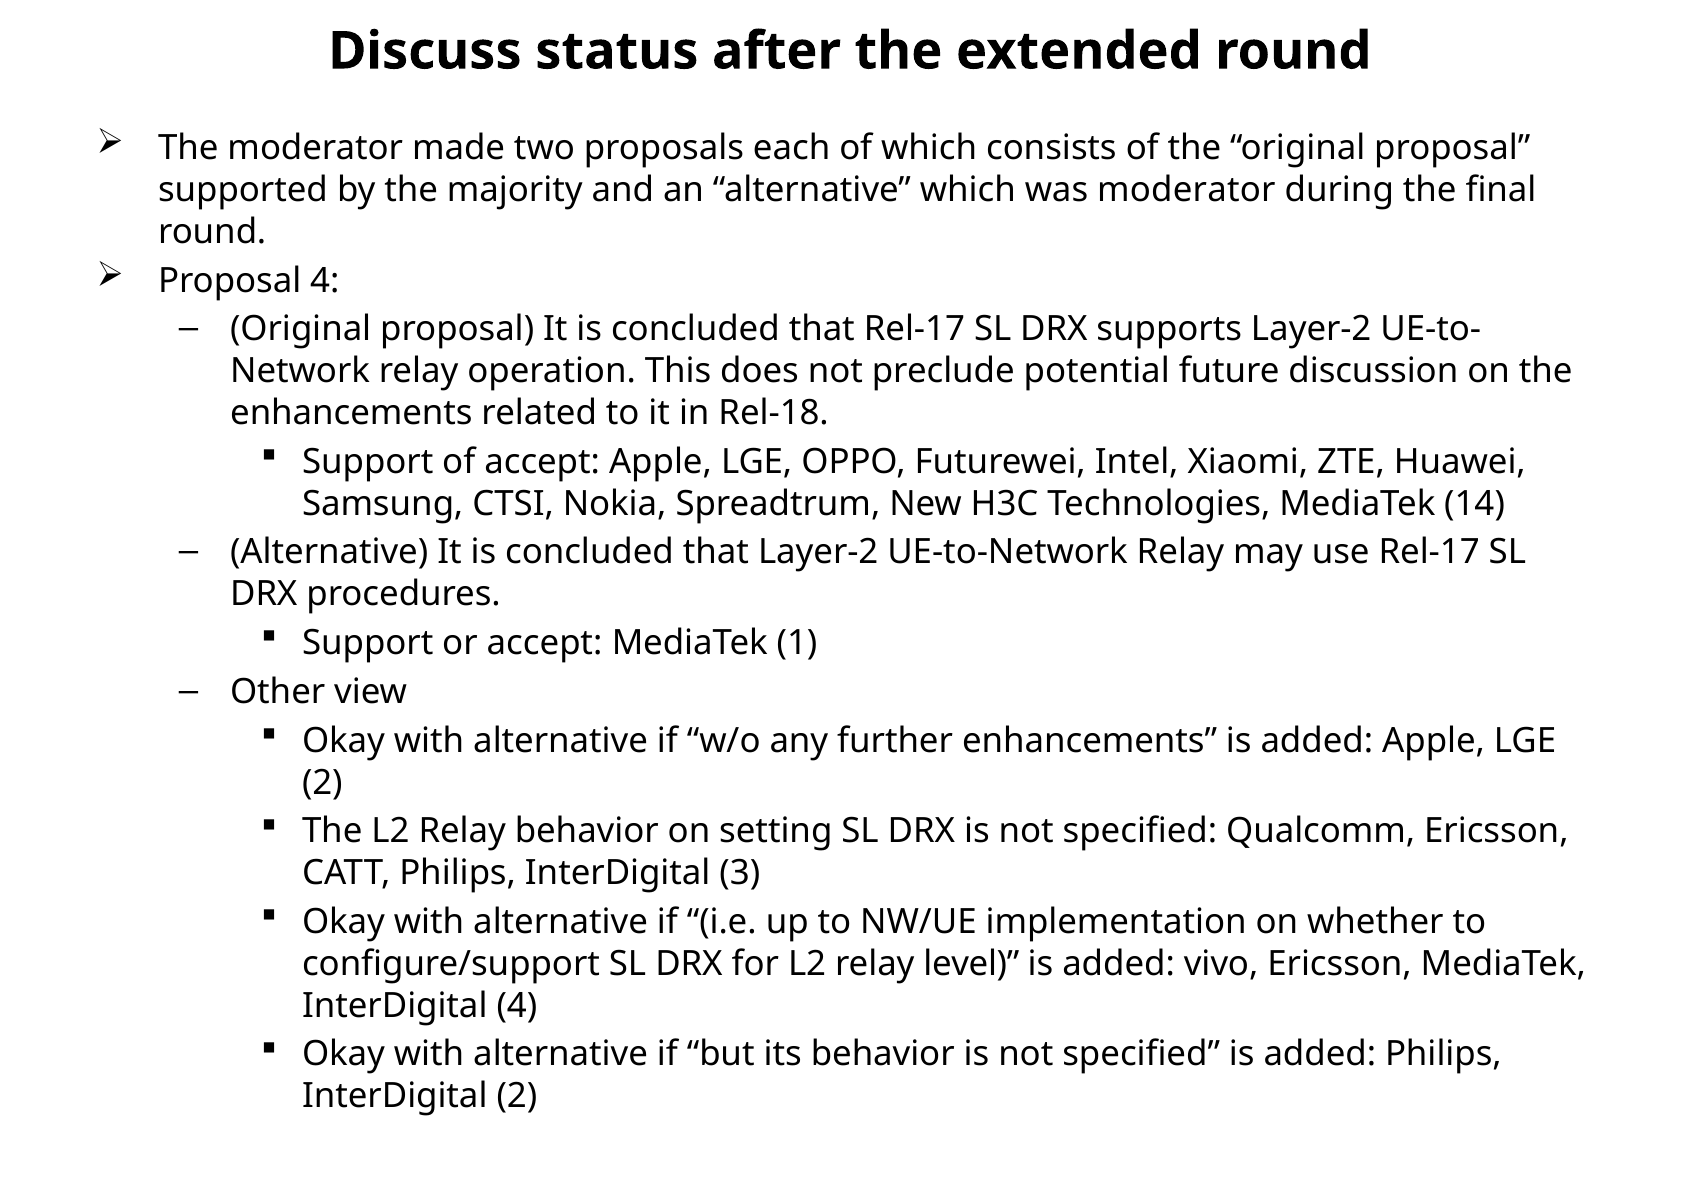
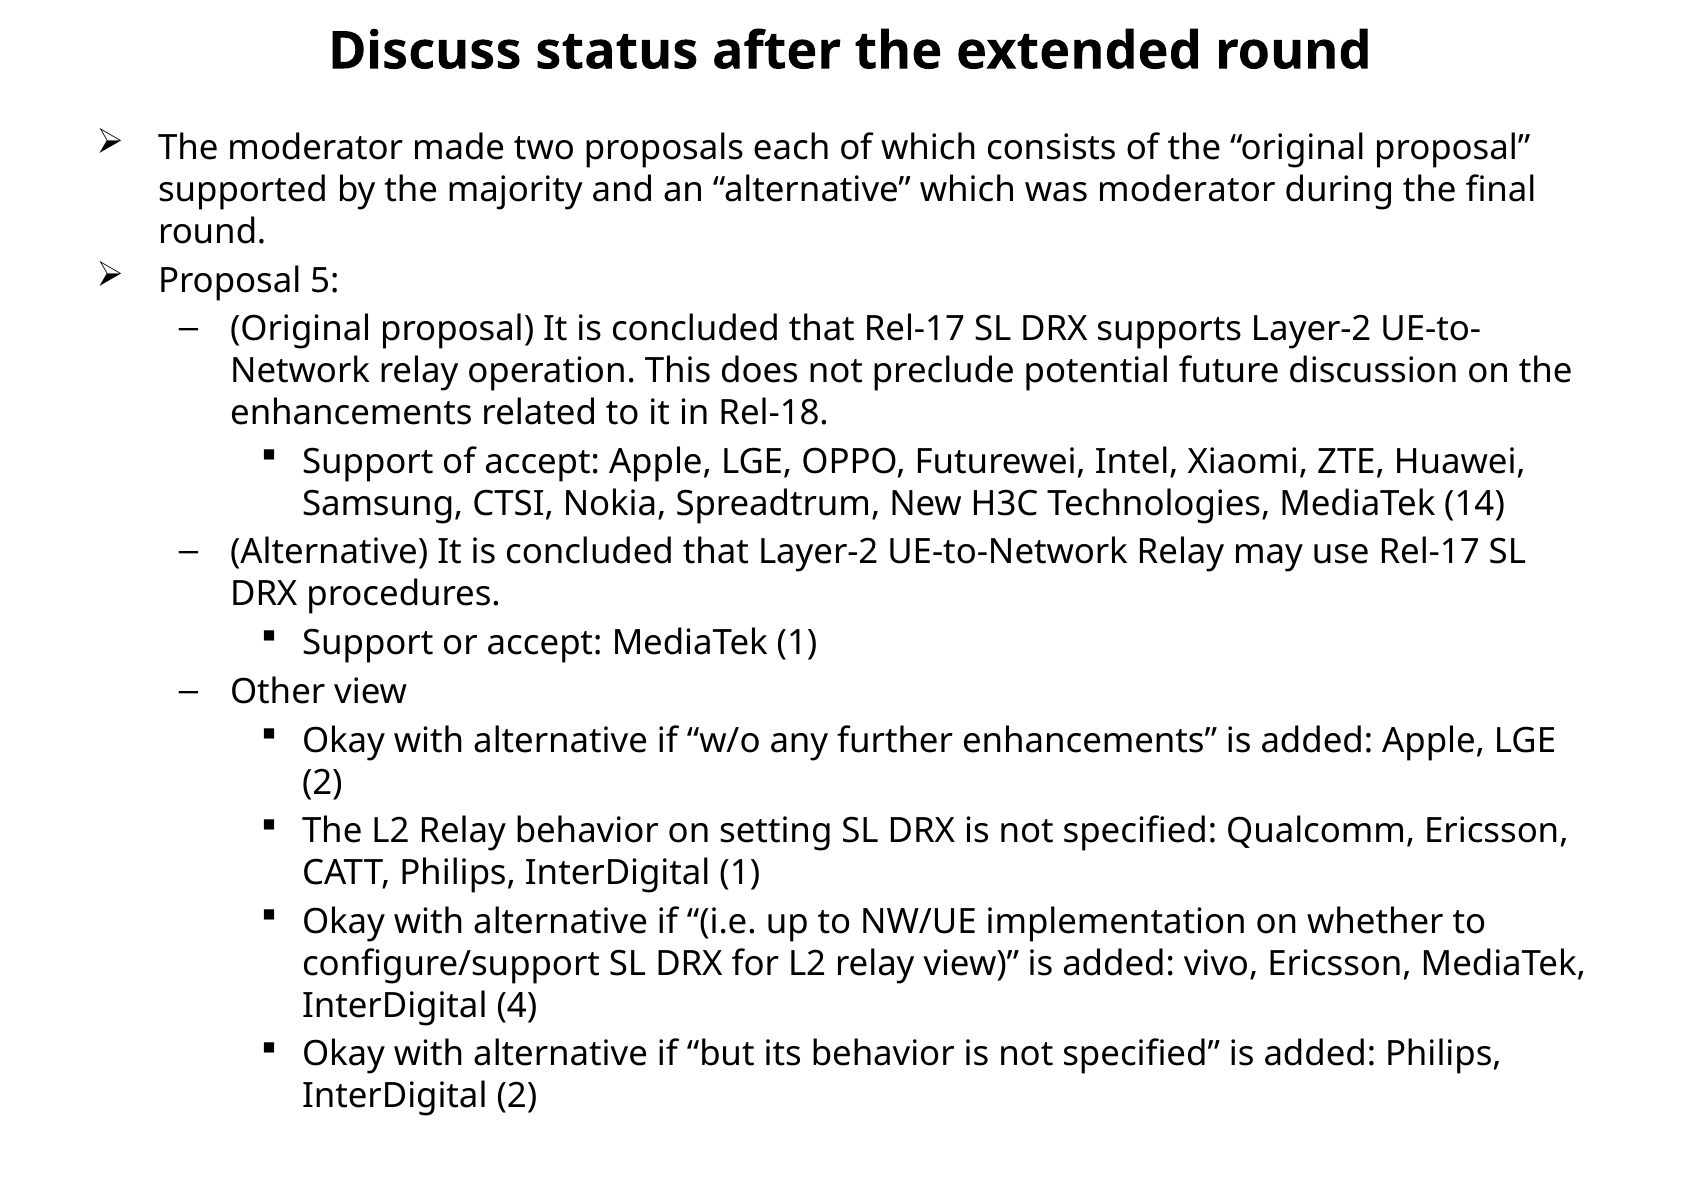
Proposal 4: 4 -> 5 (325, 281)
InterDigital 3: 3 -> 1 (740, 873)
relay level: level -> view (971, 964)
